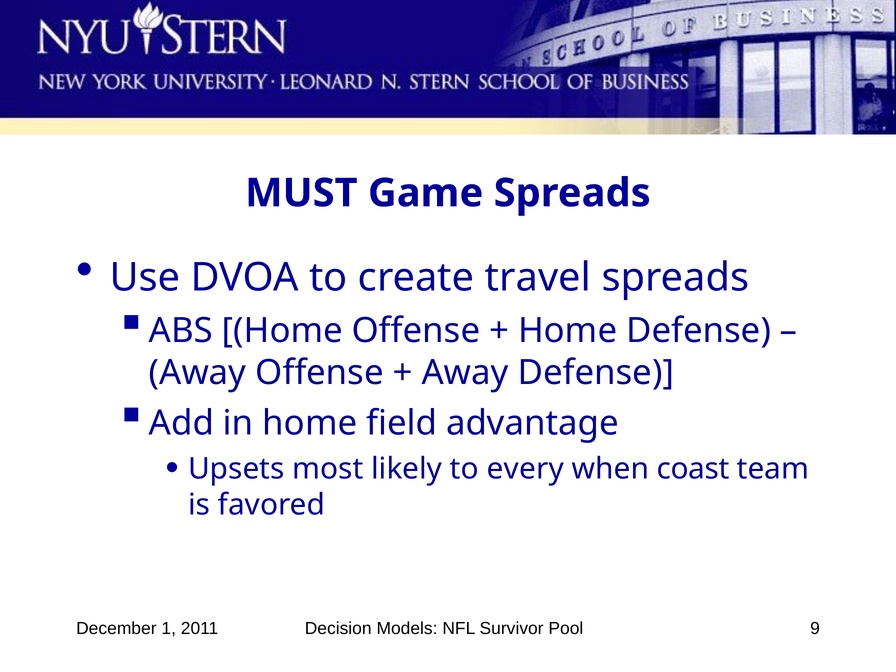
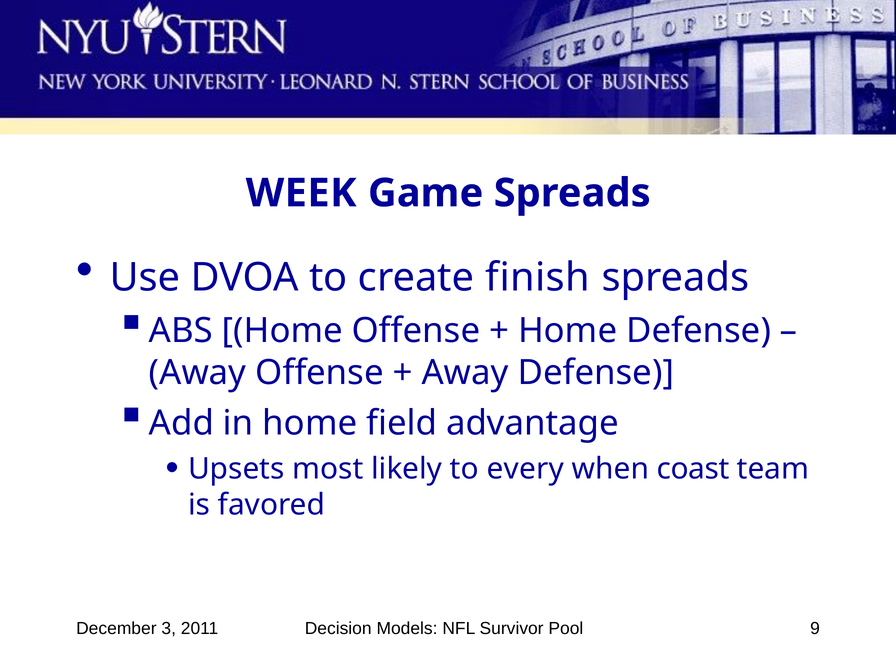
MUST: MUST -> WEEK (301, 193)
travel: travel -> finish (538, 278)
1: 1 -> 3 (169, 628)
